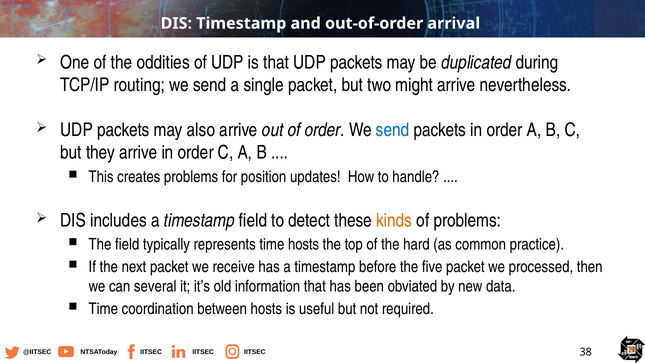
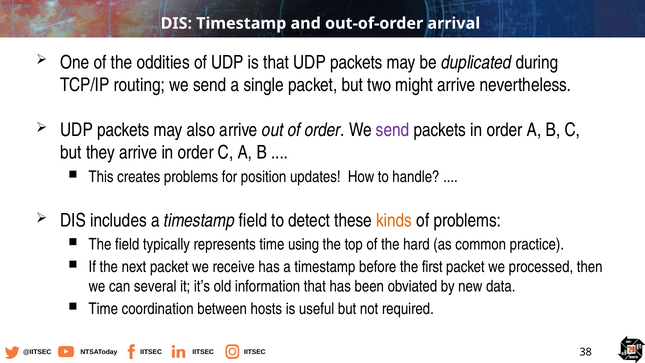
send colour: blue -> purple (393, 130)
time hosts: hosts -> using (304, 244)
five: five -> first (432, 267)
